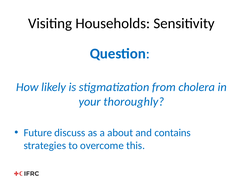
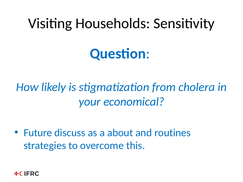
thoroughly: thoroughly -> economical (134, 102)
contains: contains -> routines (173, 133)
